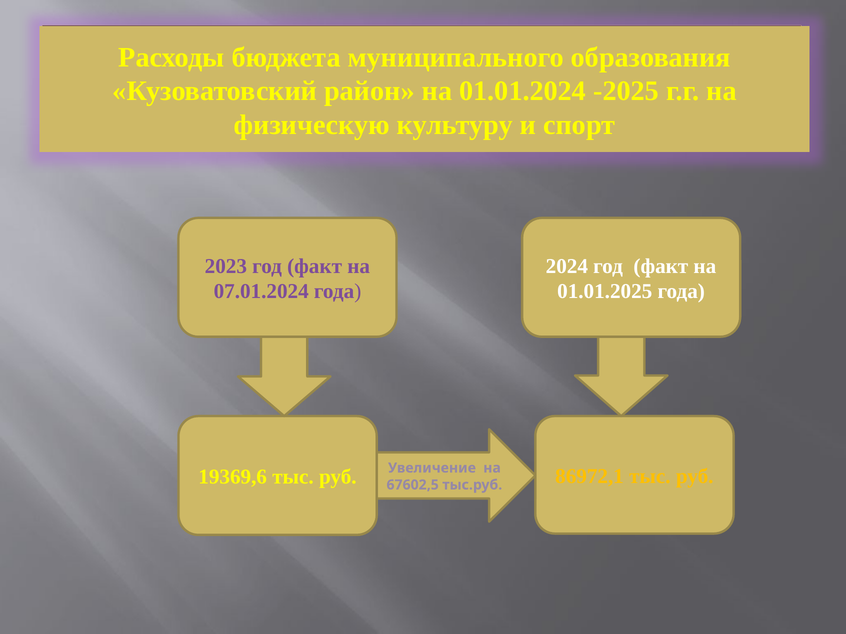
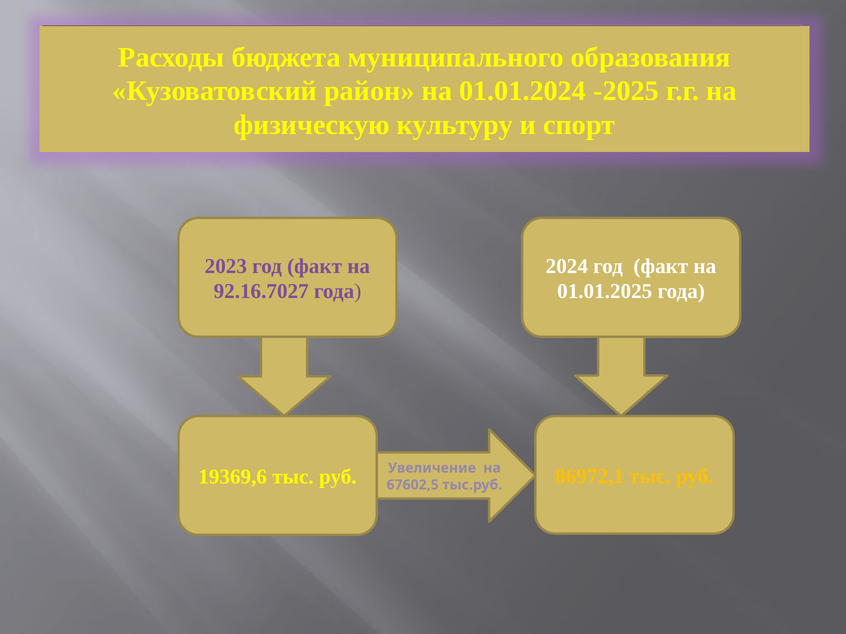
07.01.2024: 07.01.2024 -> 92.16.7027 (261, 292)
